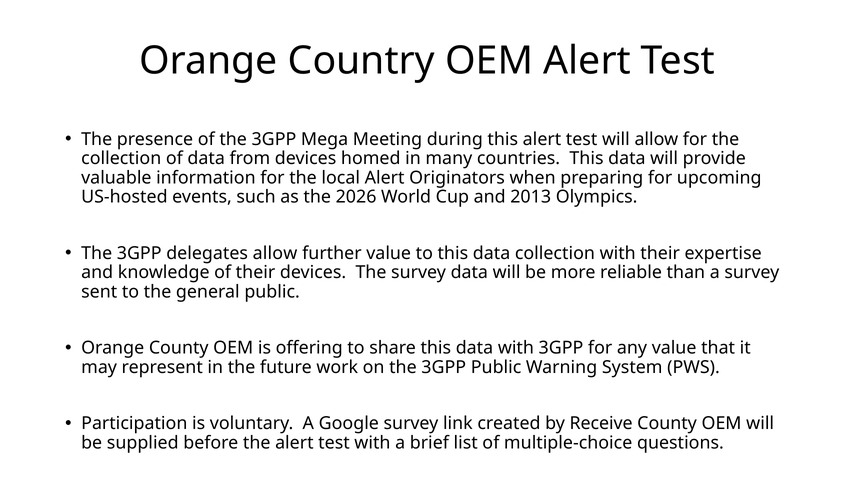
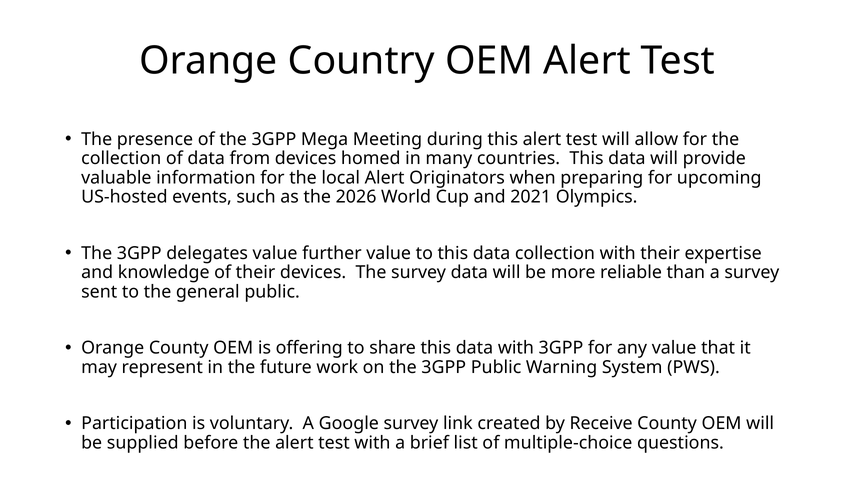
2013: 2013 -> 2021 (531, 197)
delegates allow: allow -> value (275, 253)
